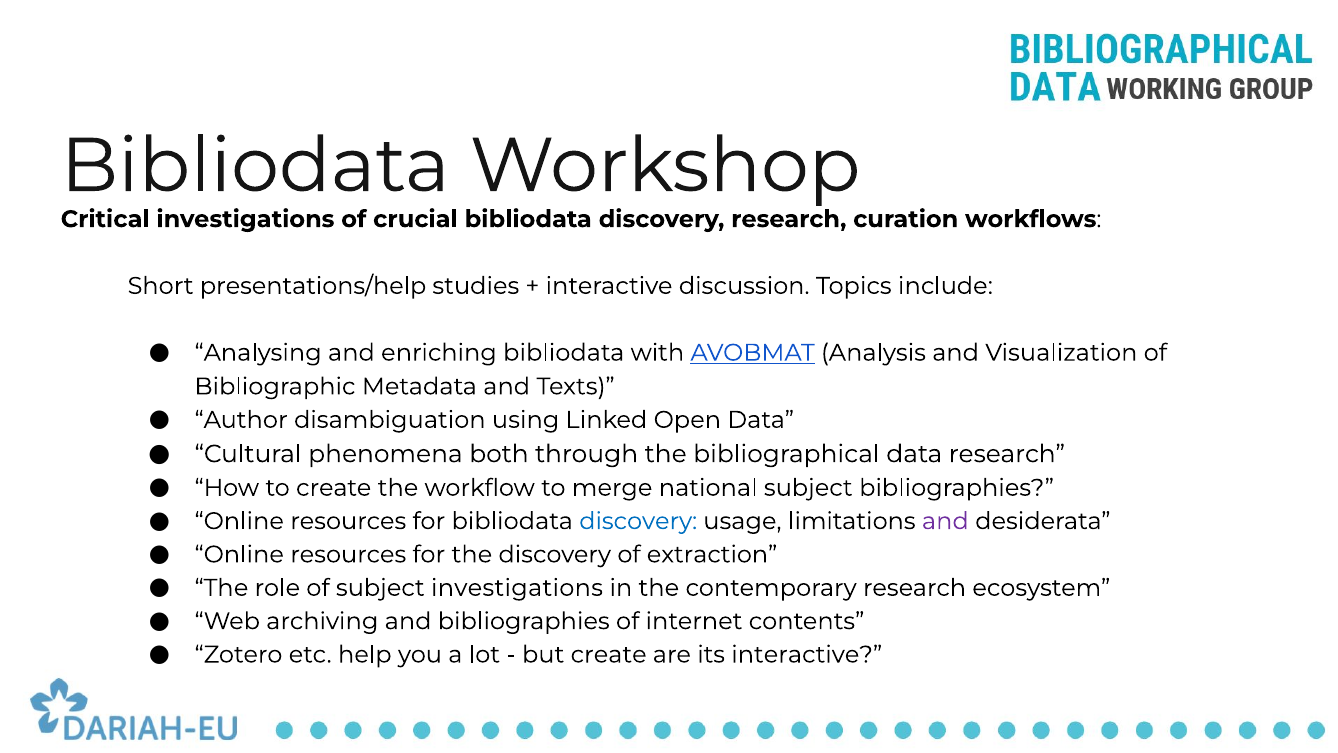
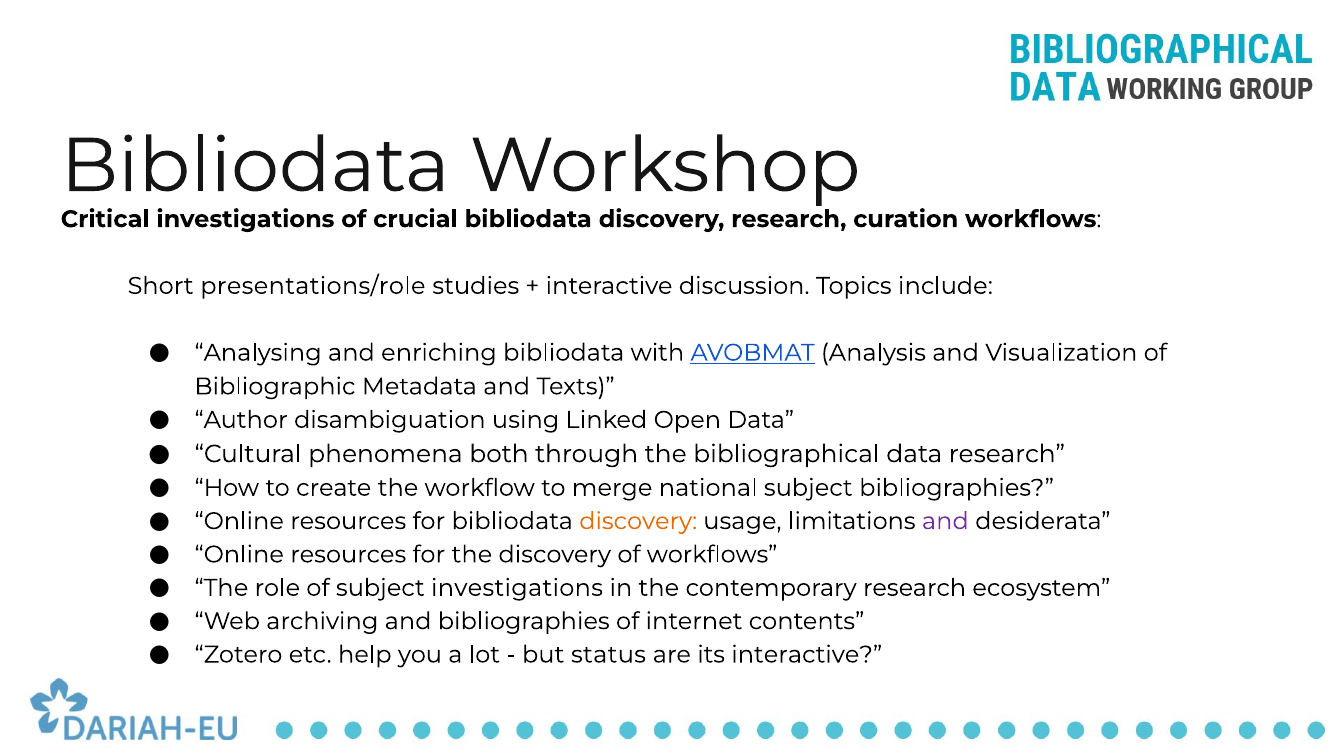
presentations/help: presentations/help -> presentations/role (313, 286)
discovery colour: blue -> orange (638, 521)
of extraction: extraction -> workflows (712, 554)
but create: create -> status (608, 654)
